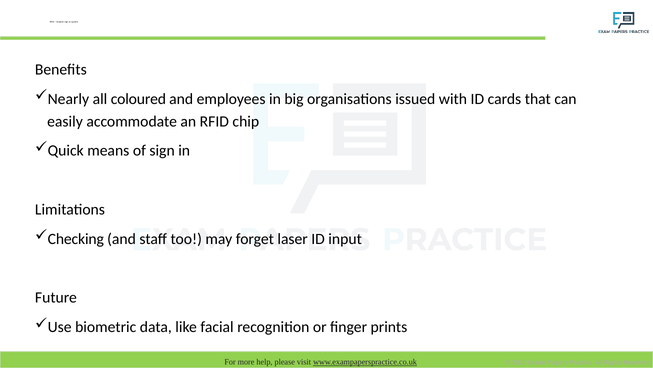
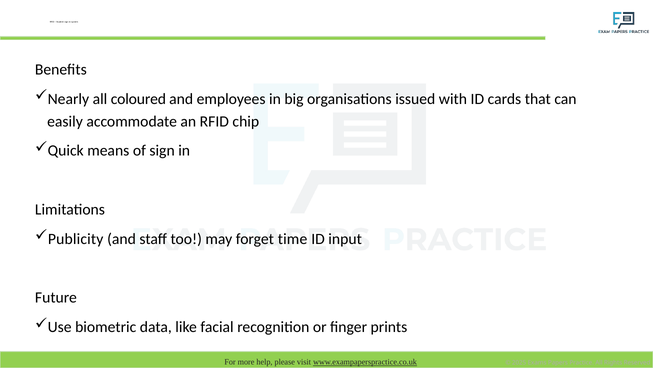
Checking: Checking -> Publicity (76, 238)
laser: laser -> time (293, 238)
